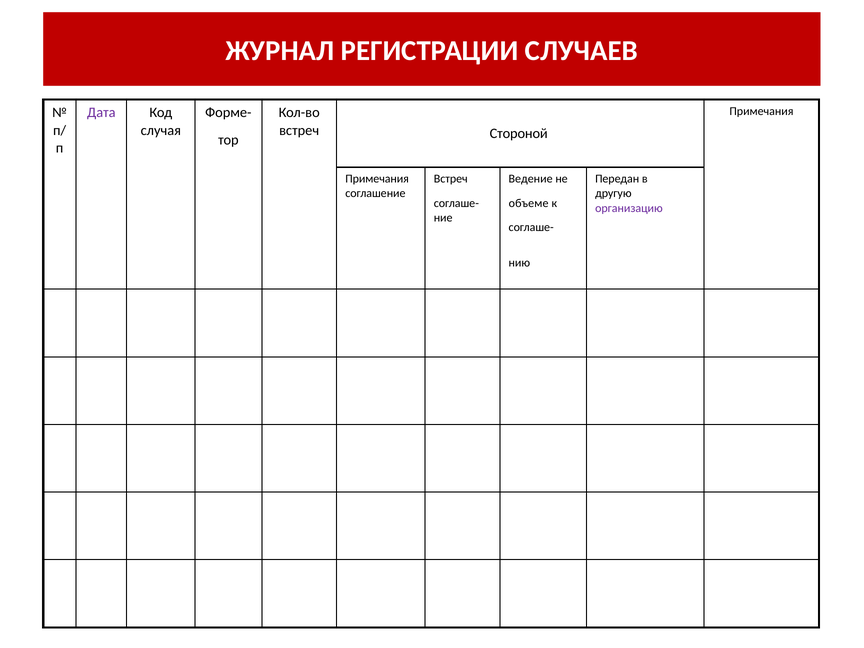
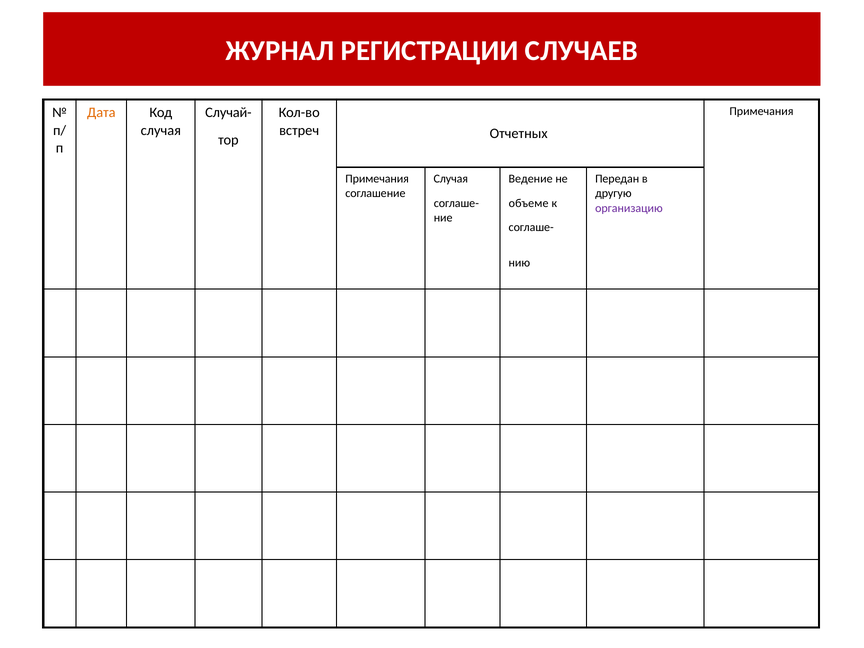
Дата colour: purple -> orange (101, 113)
Форме-: Форме- -> Случай- (228, 113)
Стороной: Стороной -> Отчетных (519, 133)
Встреч: Встреч -> Случая (451, 179)
